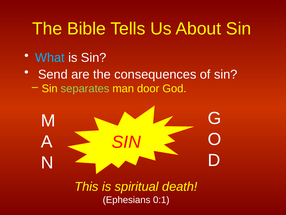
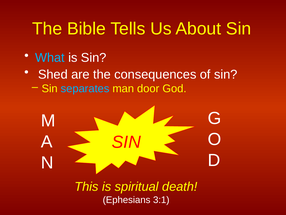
Send: Send -> Shed (53, 74)
separates colour: light green -> light blue (85, 88)
0:1: 0:1 -> 3:1 (161, 199)
